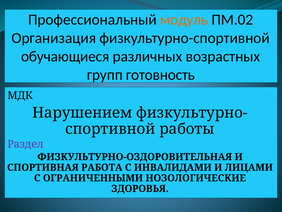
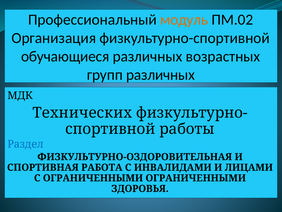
групп готовность: готовность -> различных (160, 75)
Нарушением: Нарушением -> Технических (82, 113)
Раздел colour: purple -> blue (26, 144)
ОГРАНИЧЕННЫМИ НОЗОЛОГИЧЕСКИЕ: НОЗОЛОГИЧЕСКИЕ -> ОГРАНИЧЕННЫМИ (196, 178)
